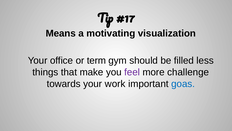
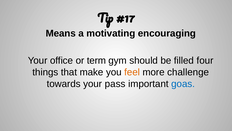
visualization: visualization -> encouraging (167, 33)
less: less -> four (205, 60)
feel colour: purple -> orange (132, 72)
work: work -> pass (115, 84)
